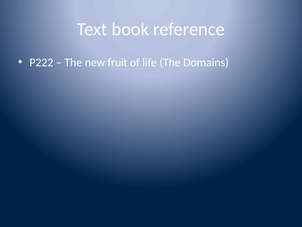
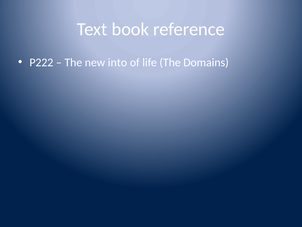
fruit: fruit -> into (117, 62)
